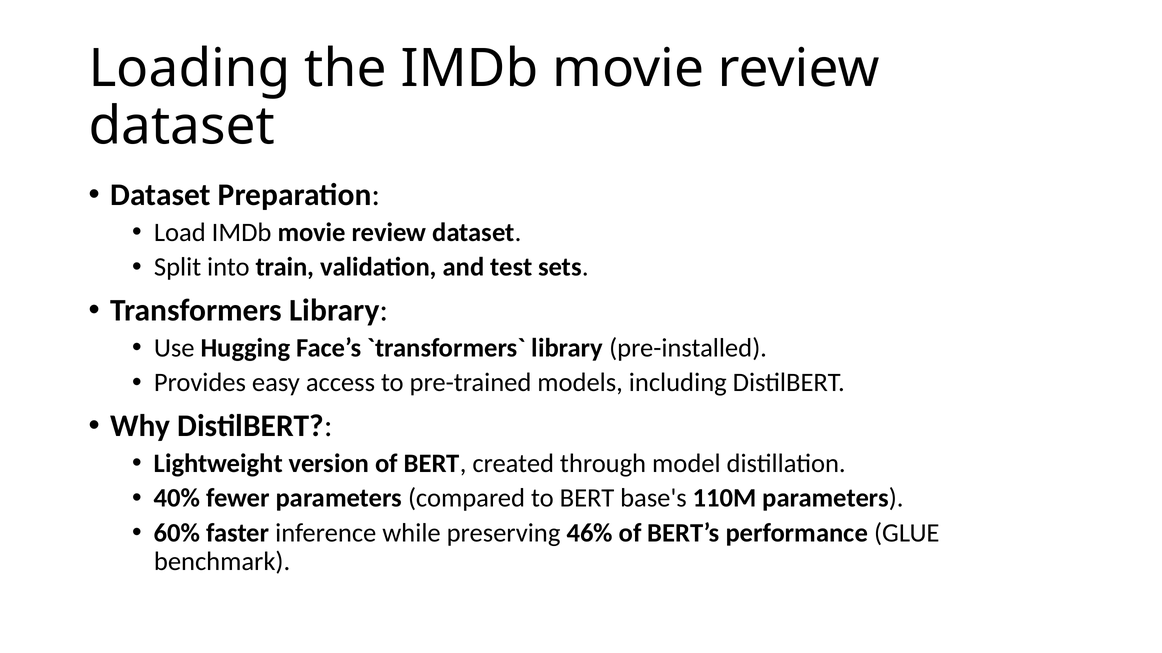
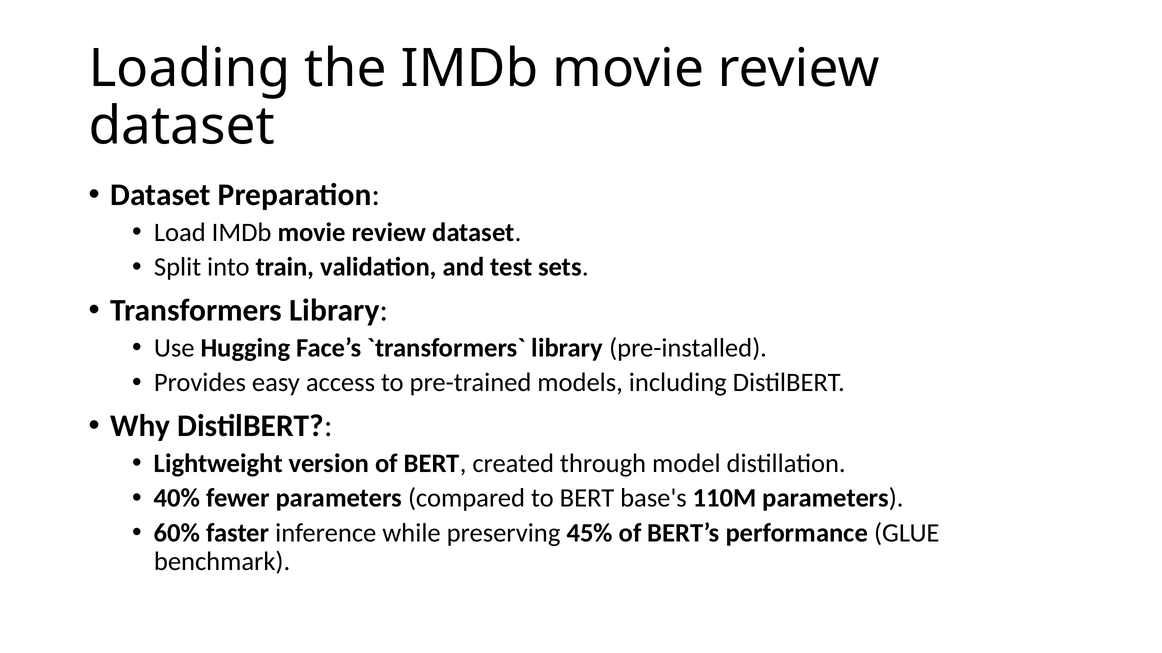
46%: 46% -> 45% (590, 533)
